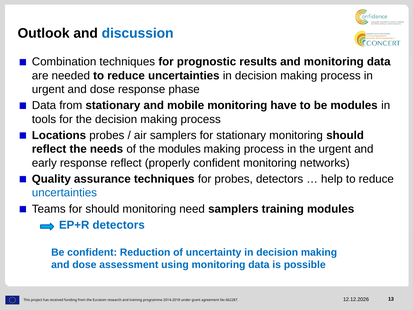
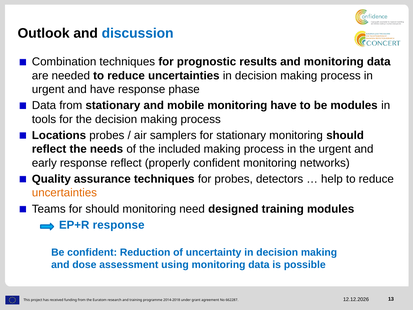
urgent and dose: dose -> have (102, 89)
the modules: modules -> included (179, 149)
uncertainties colour: blue -> orange (64, 193)
need samplers: samplers -> designed (233, 209)
EP+R detectors: detectors -> response (119, 225)
